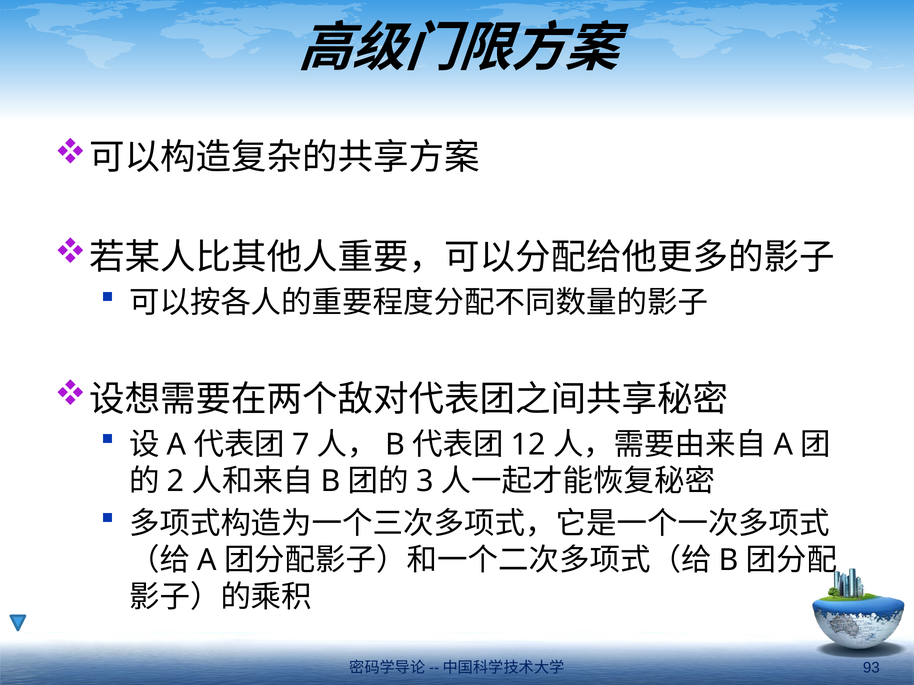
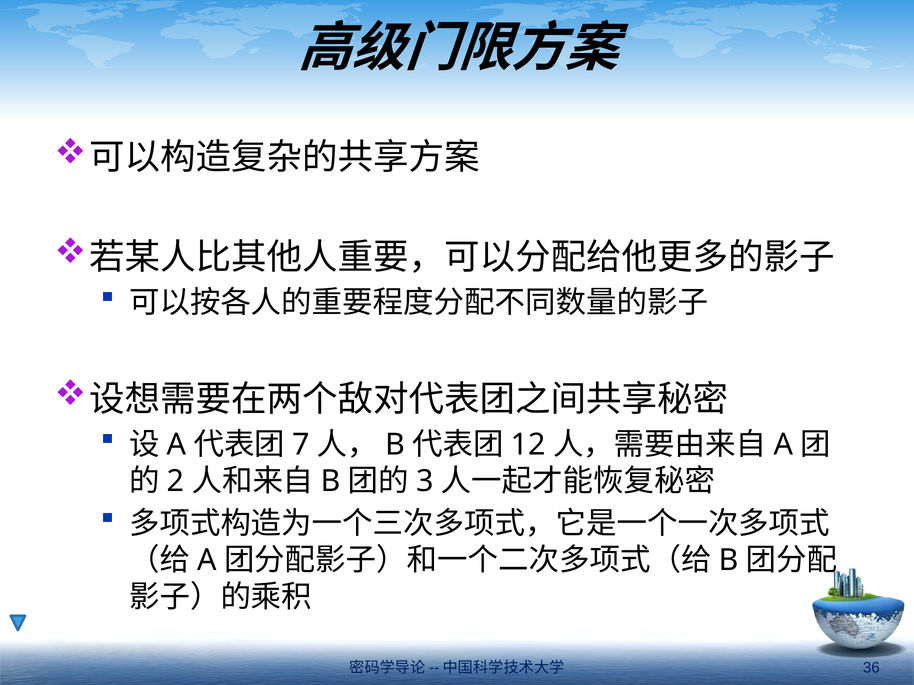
93: 93 -> 36 (871, 668)
